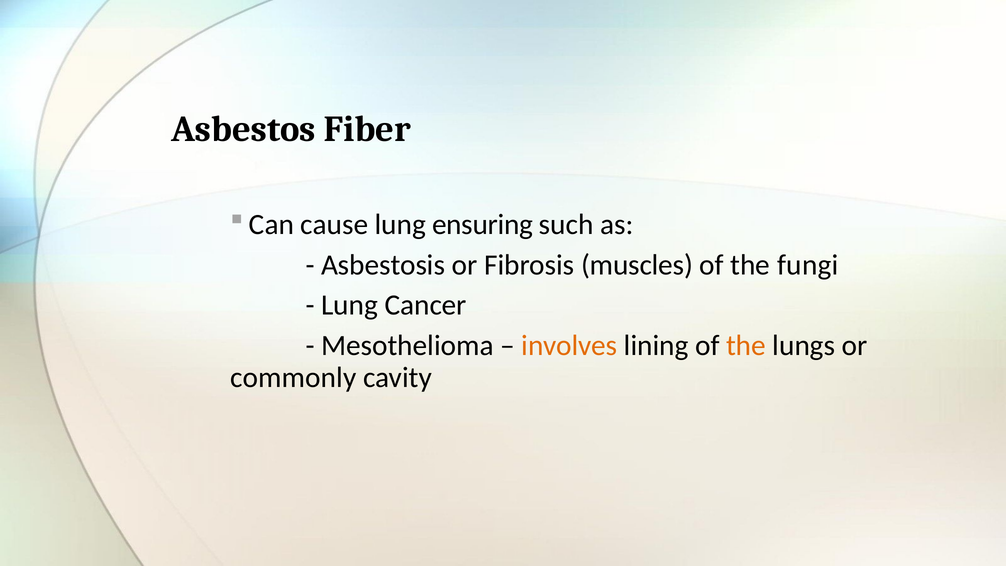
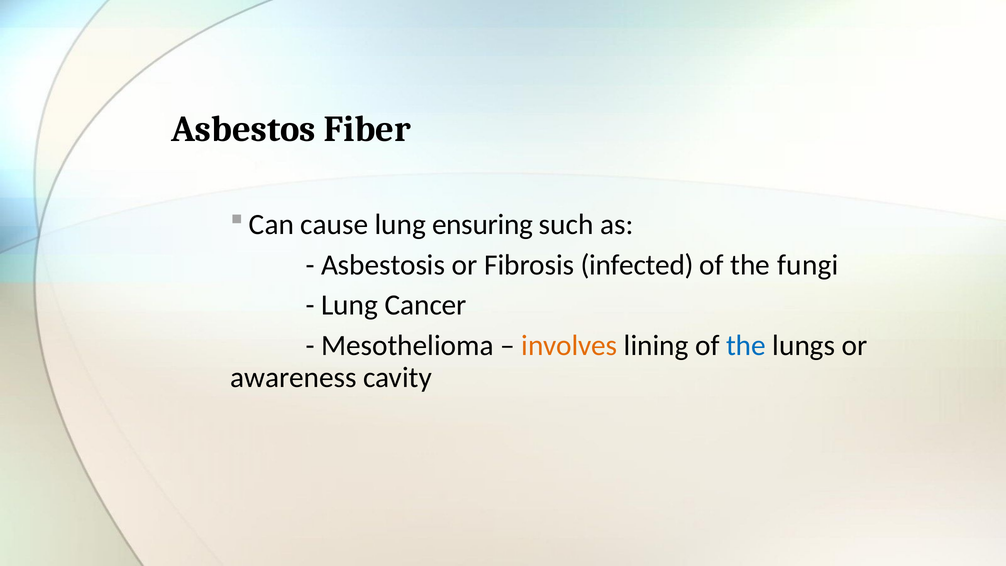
muscles: muscles -> infected (637, 265)
the colour: orange -> blue (746, 346)
commonly: commonly -> awareness (293, 377)
